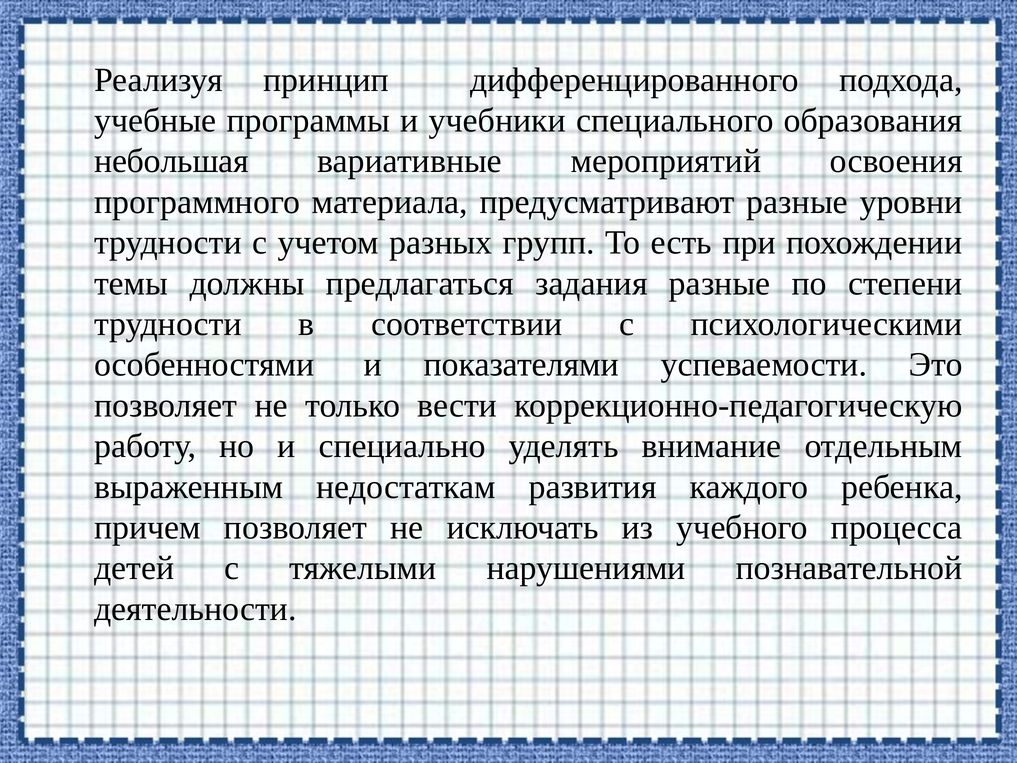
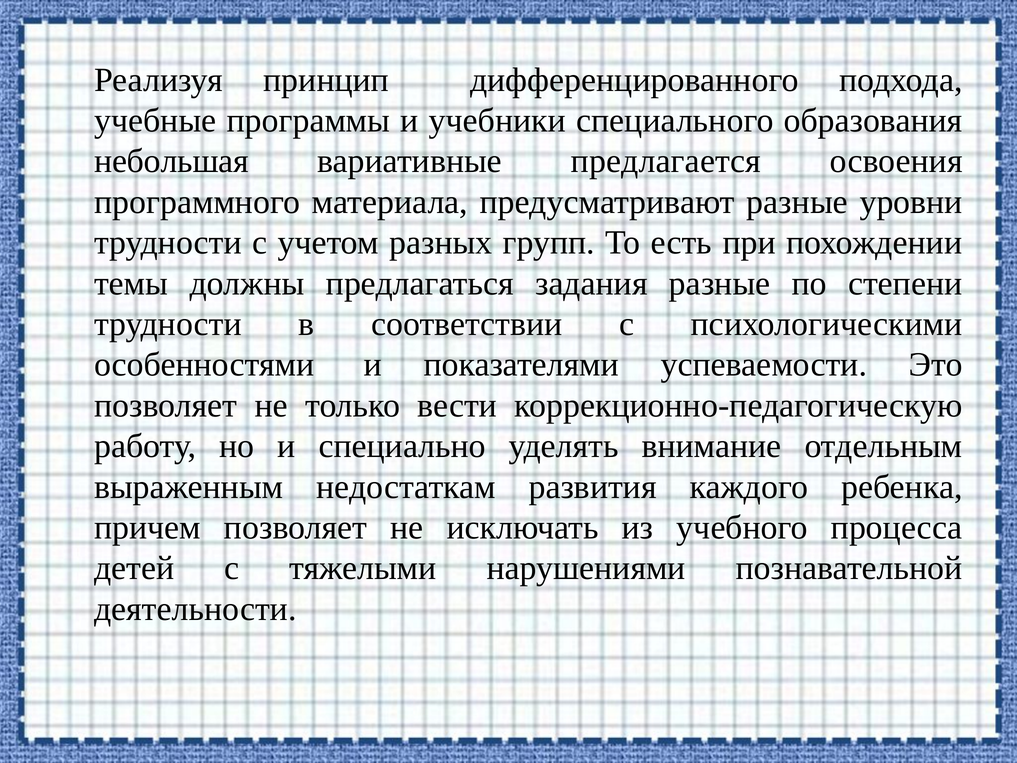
мероприятий: мероприятий -> предлагается (666, 161)
